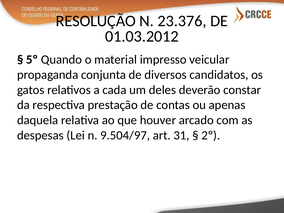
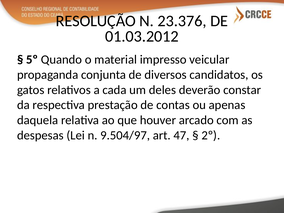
31: 31 -> 47 (182, 135)
